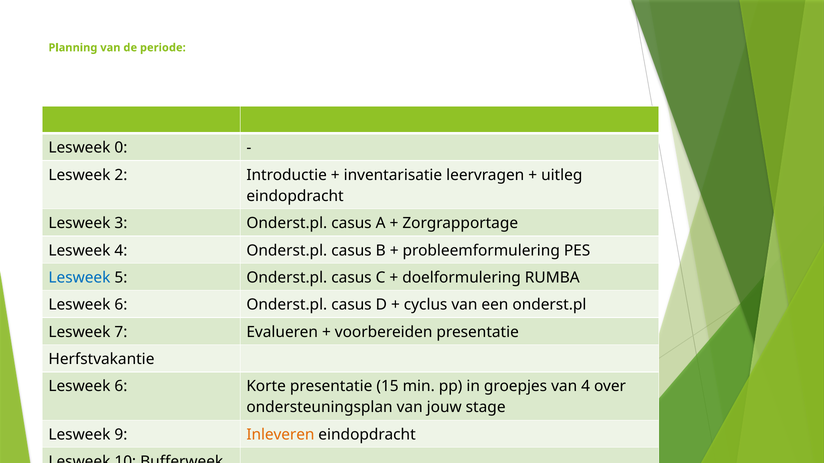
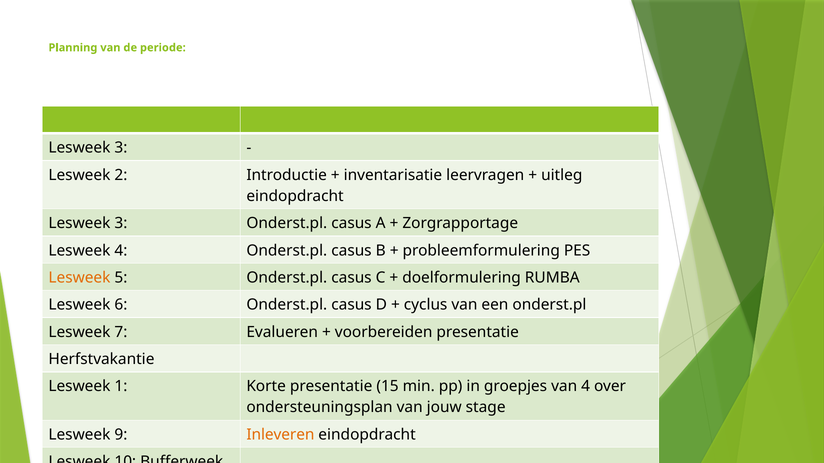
0: 0 -> 3 (121, 148)
Lesweek colour: blue -> orange (79, 278)
6: 6 -> 1 (121, 387)
